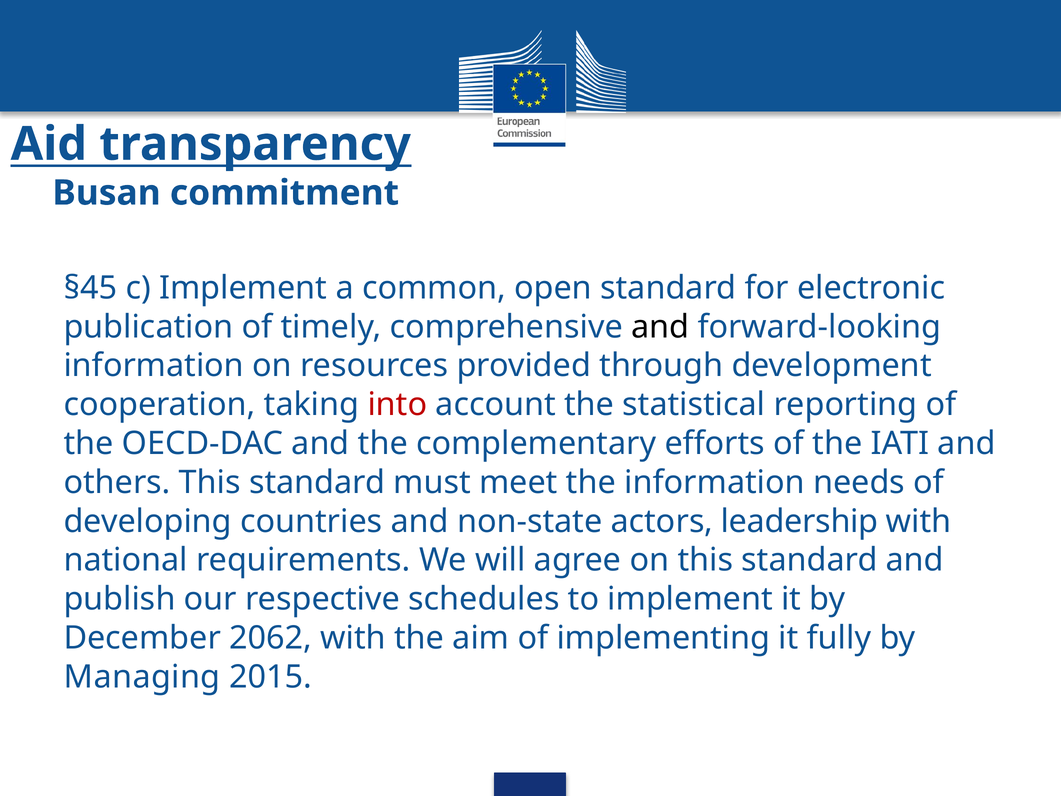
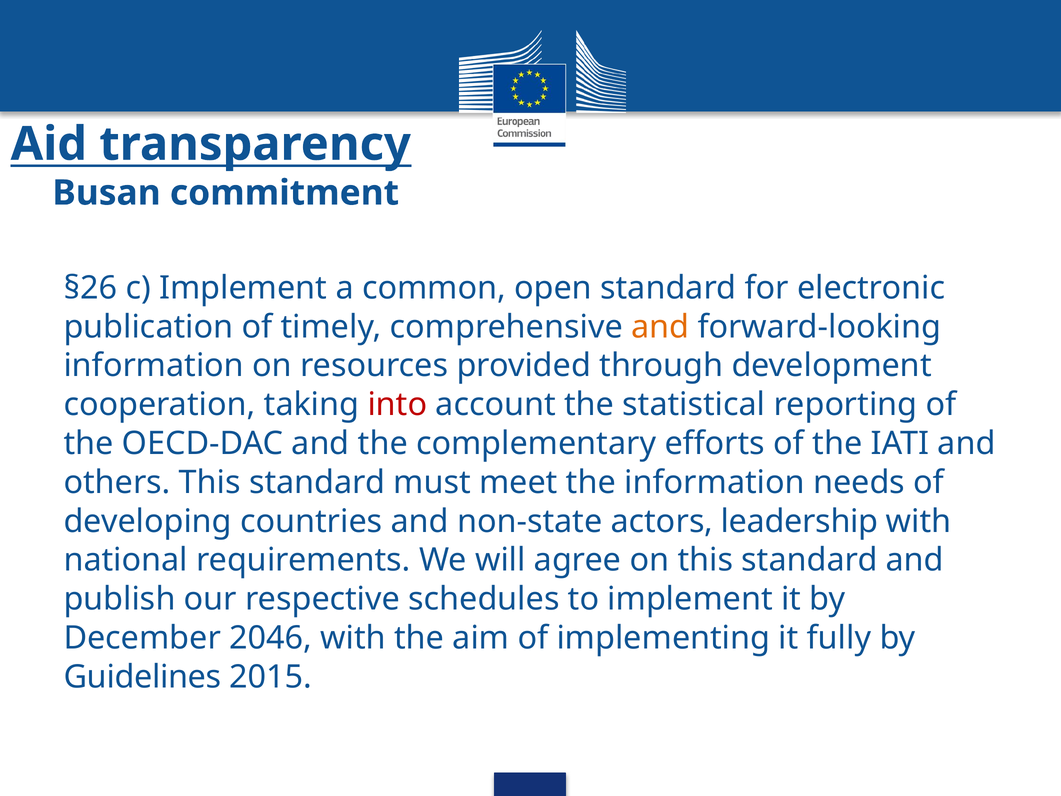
§45: §45 -> §26 (90, 288)
and colour: black -> orange (660, 327)
2062: 2062 -> 2046 (271, 638)
Managing: Managing -> Guidelines (142, 677)
